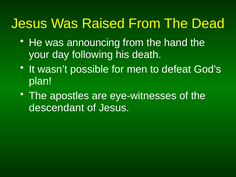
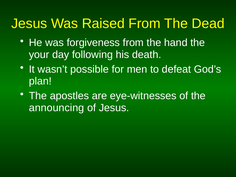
announcing: announcing -> forgiveness (93, 43)
descendant: descendant -> announcing (57, 108)
